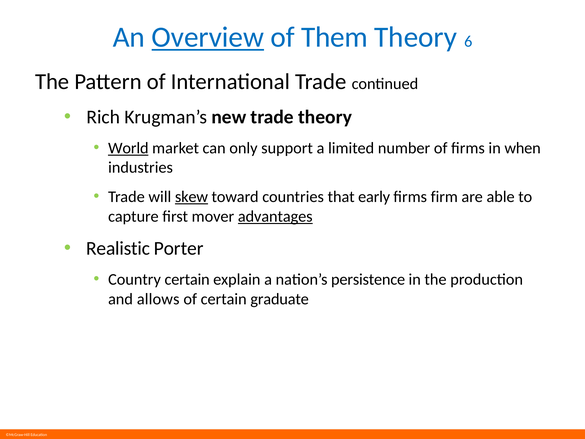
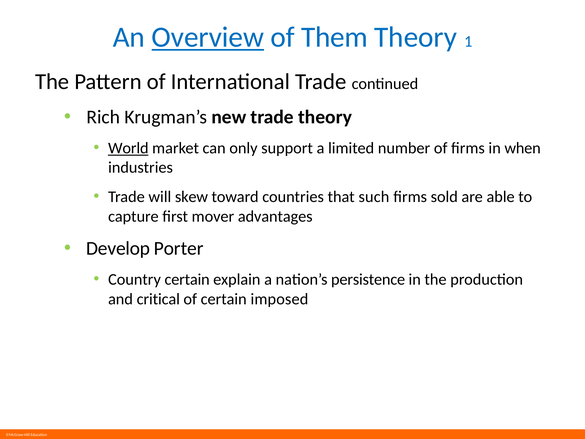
6: 6 -> 1 (468, 41)
skew underline: present -> none (191, 197)
early: early -> such (374, 197)
firm: firm -> sold (444, 197)
advantages underline: present -> none (275, 216)
Realistic: Realistic -> Develop (118, 248)
allows: allows -> critical (158, 299)
graduate: graduate -> imposed (279, 299)
